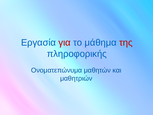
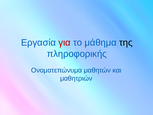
της colour: red -> black (126, 42)
